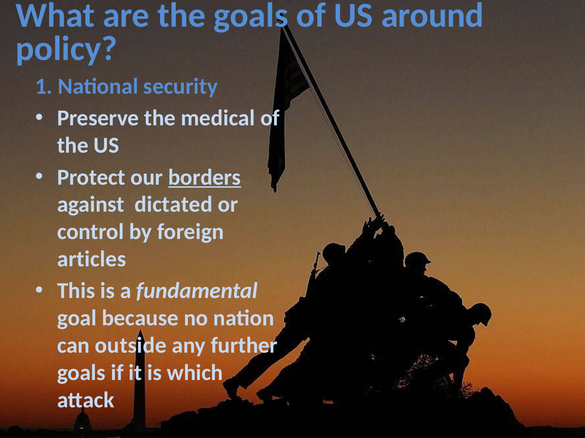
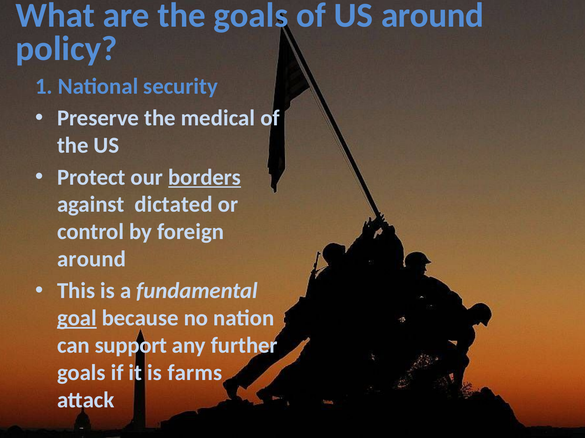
articles: articles -> around (92, 259)
goal underline: none -> present (77, 319)
outside: outside -> support (131, 346)
which: which -> farms (195, 373)
